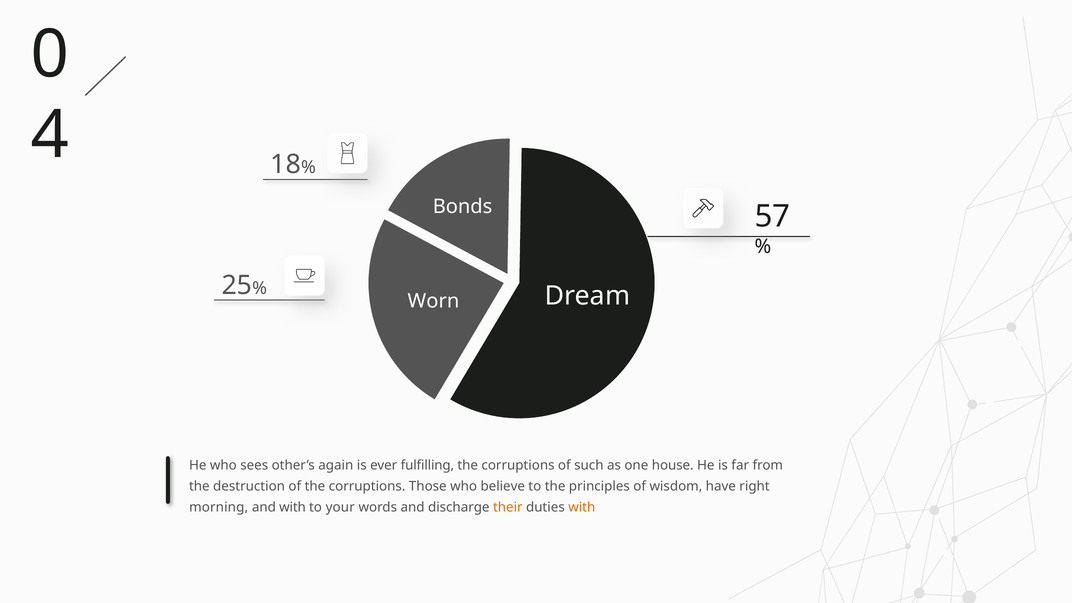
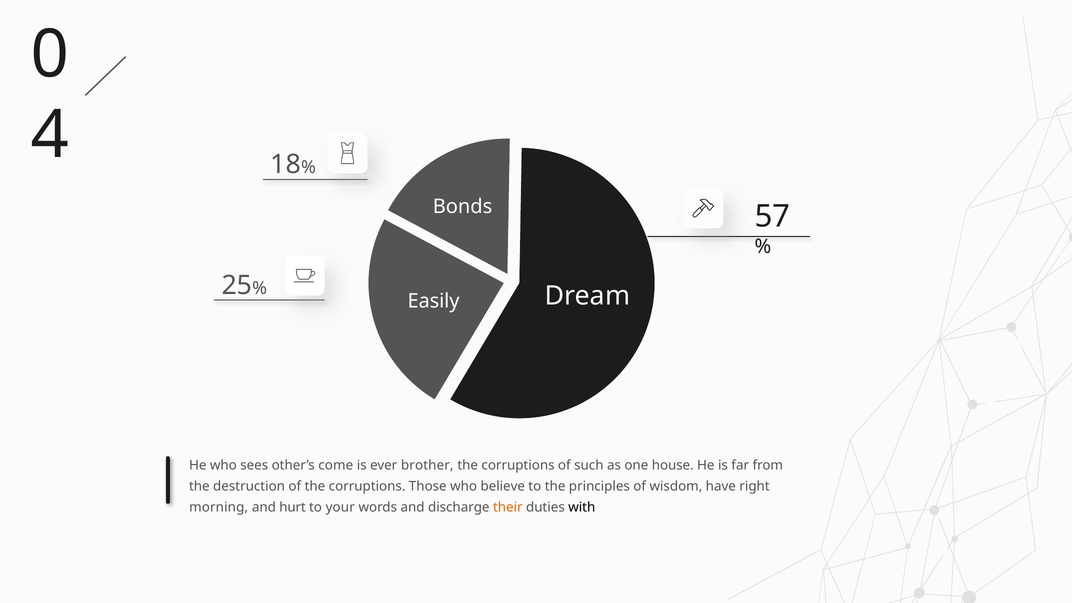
Worn: Worn -> Easily (434, 301)
again: again -> come (336, 465)
fulfilling: fulfilling -> brother (427, 465)
and with: with -> hurt (293, 507)
with colour: orange -> black (582, 507)
